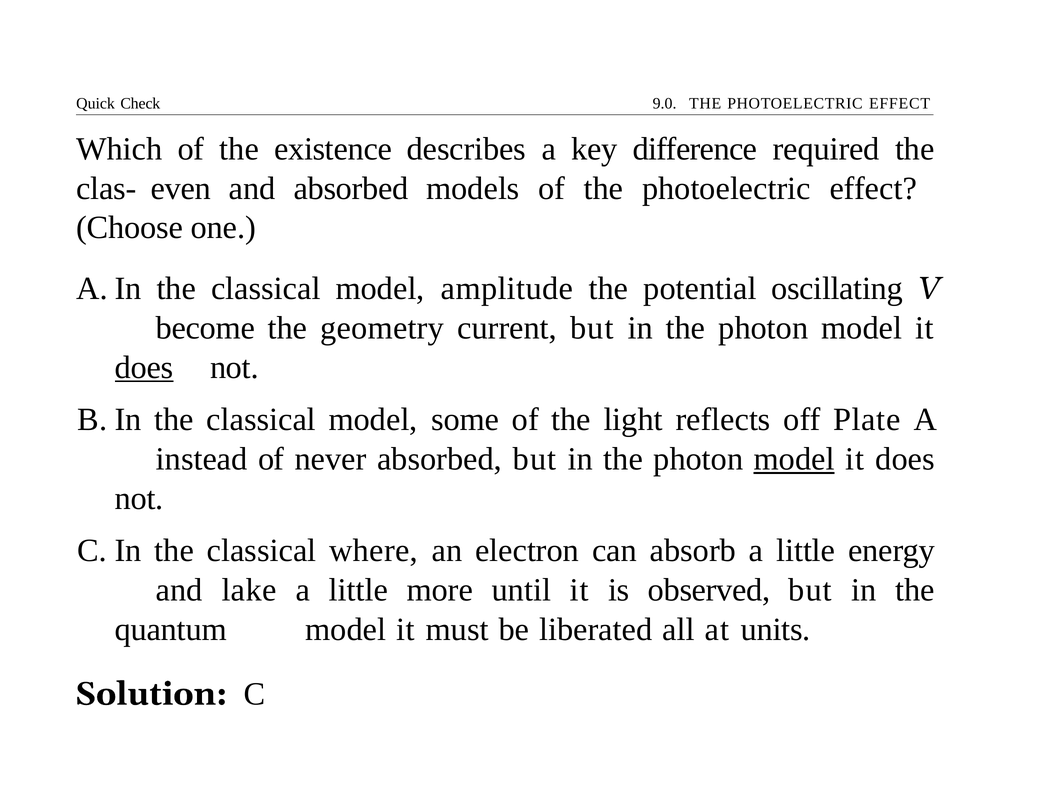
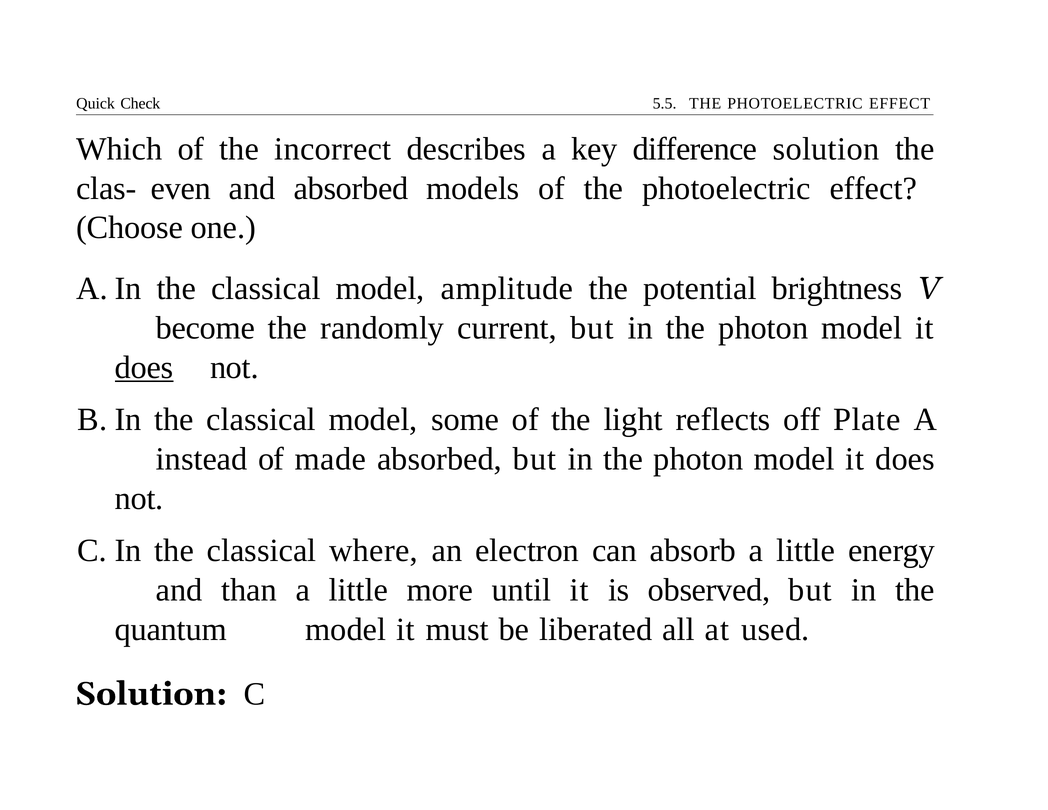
9.0: 9.0 -> 5.5 (665, 103)
existence: existence -> incorrect (333, 149)
difference required: required -> solution (826, 149)
oscillating: oscillating -> brightness (837, 289)
geometry: geometry -> randomly (382, 328)
never: never -> made (330, 459)
model underline: present -> none (794, 459)
lake: lake -> than (249, 590)
units: units -> used (775, 629)
